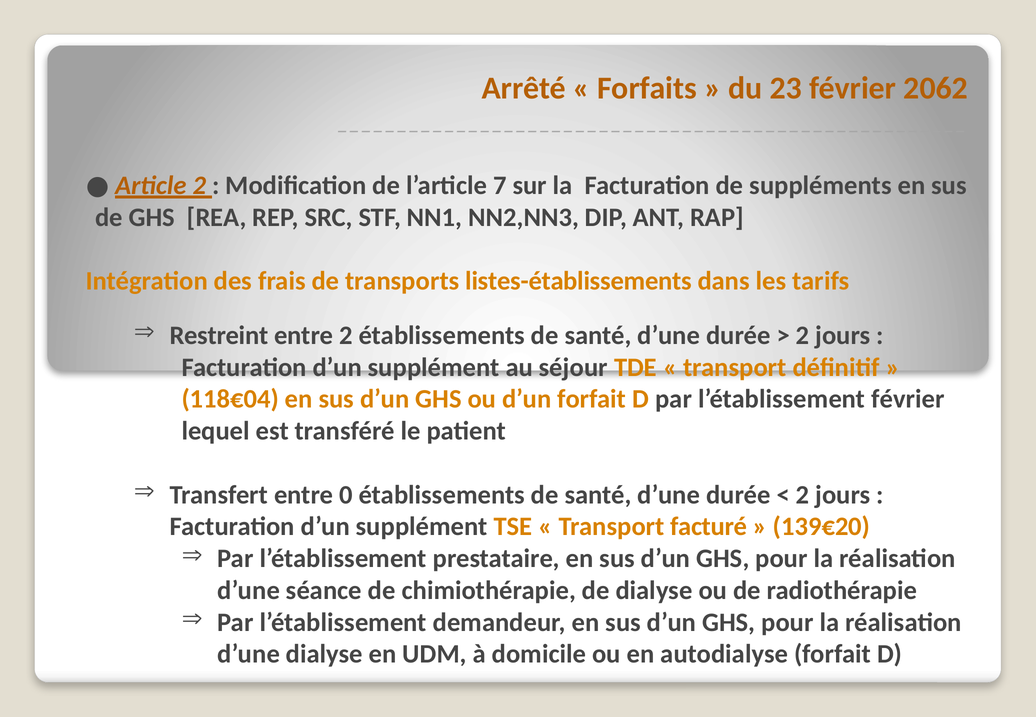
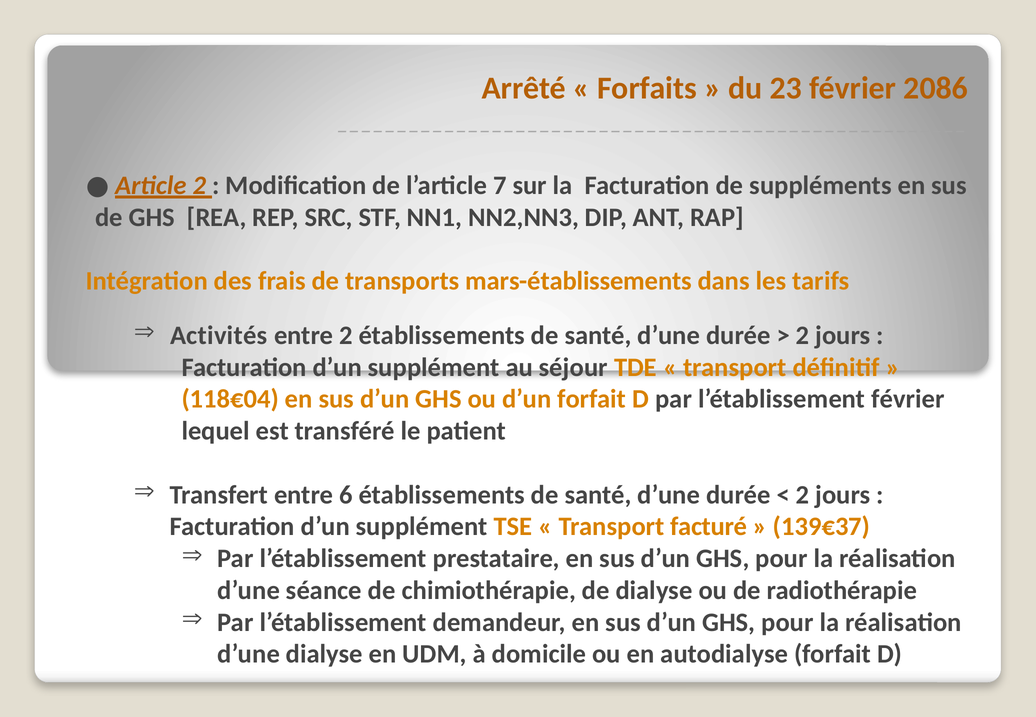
2062: 2062 -> 2086 (936, 88)
listes-établissements: listes-établissements -> mars-établissements (579, 281)
Restreint: Restreint -> Activités (219, 335)
0: 0 -> 6 (346, 495)
139€20: 139€20 -> 139€37 (822, 527)
